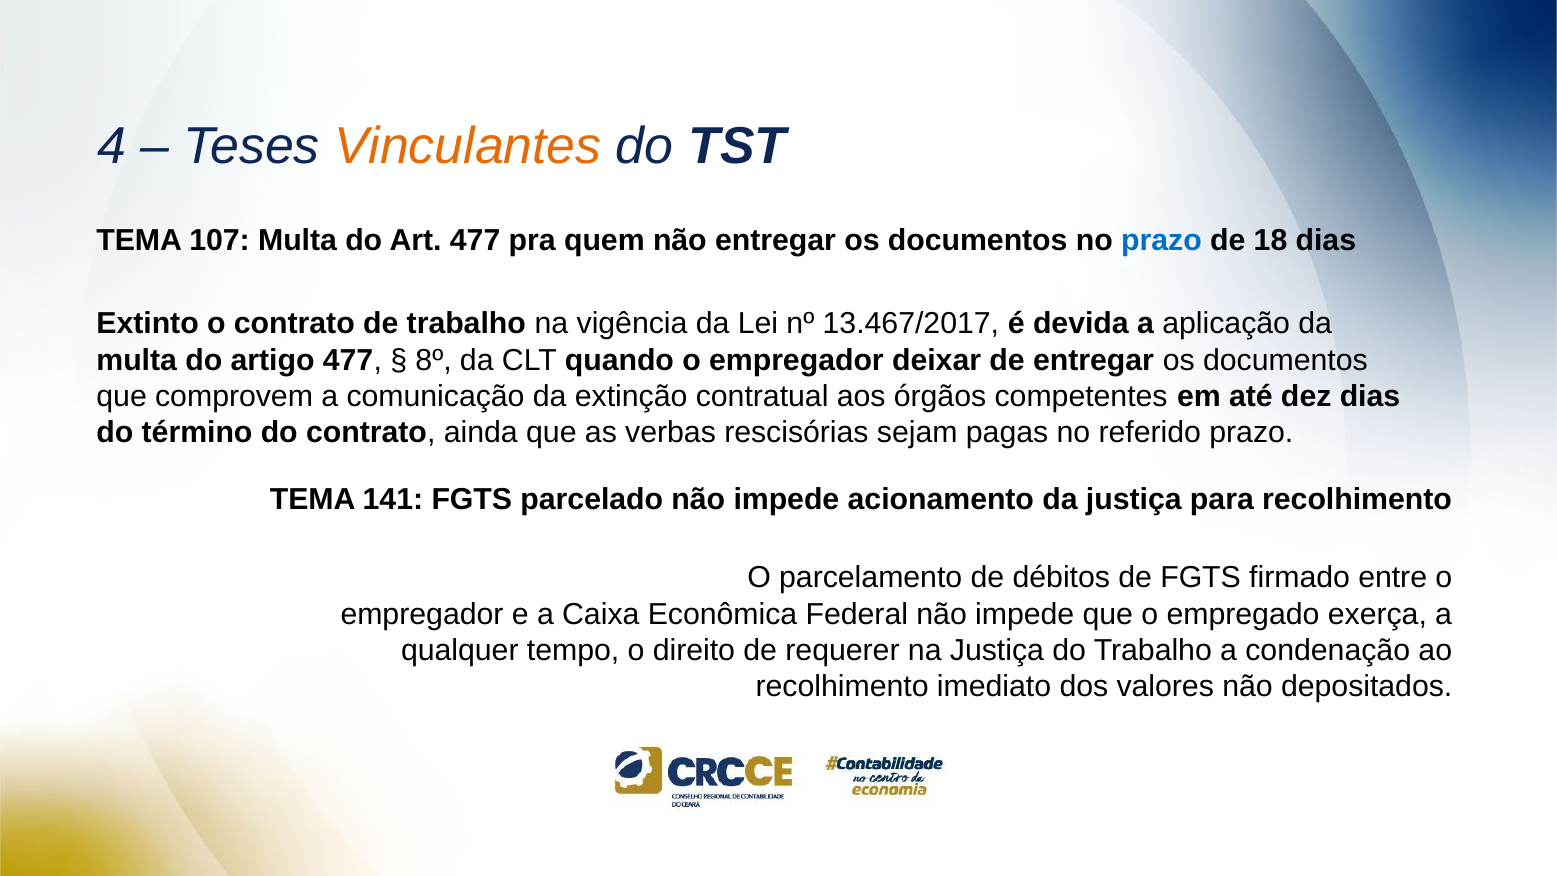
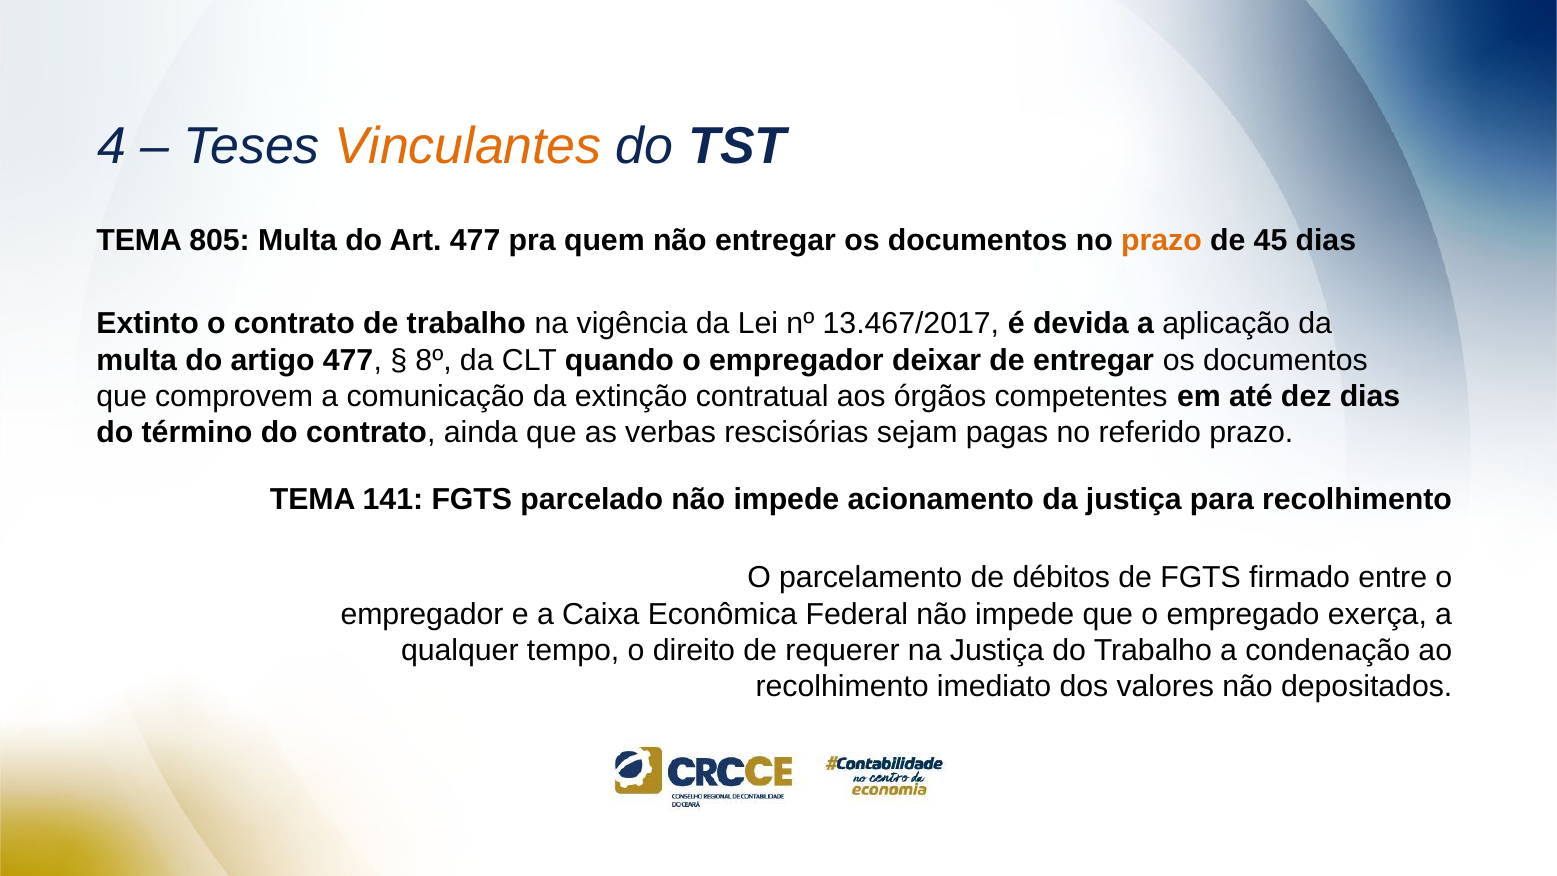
107: 107 -> 805 (220, 240)
prazo colour: blue -> orange (1161, 240)
18: 18 -> 45 (1271, 240)
